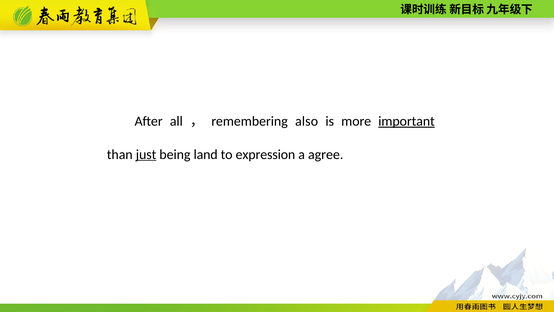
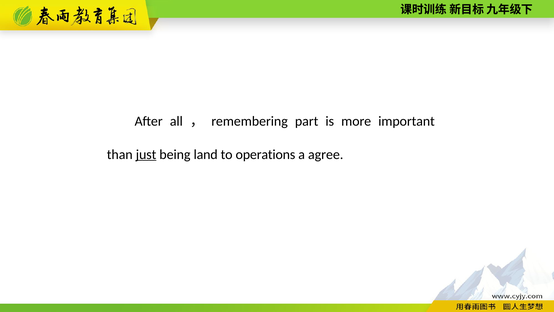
also: also -> part (307, 121)
important underline: present -> none (407, 121)
expression: expression -> operations (265, 154)
